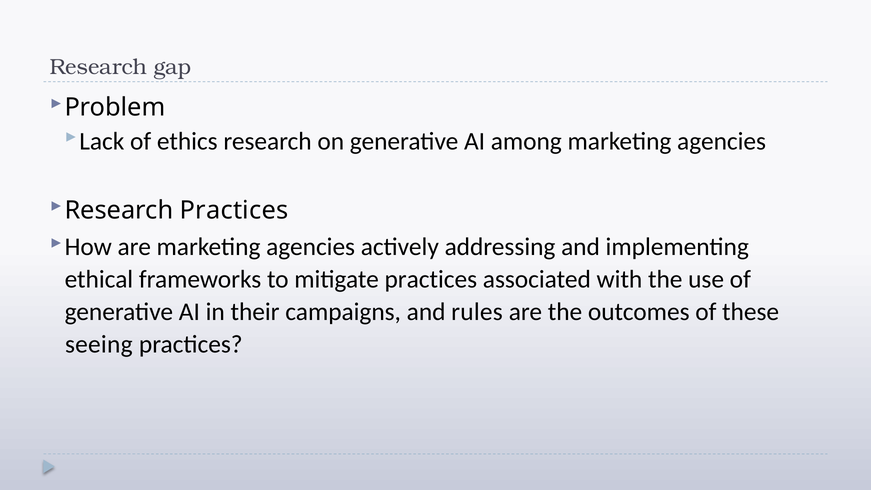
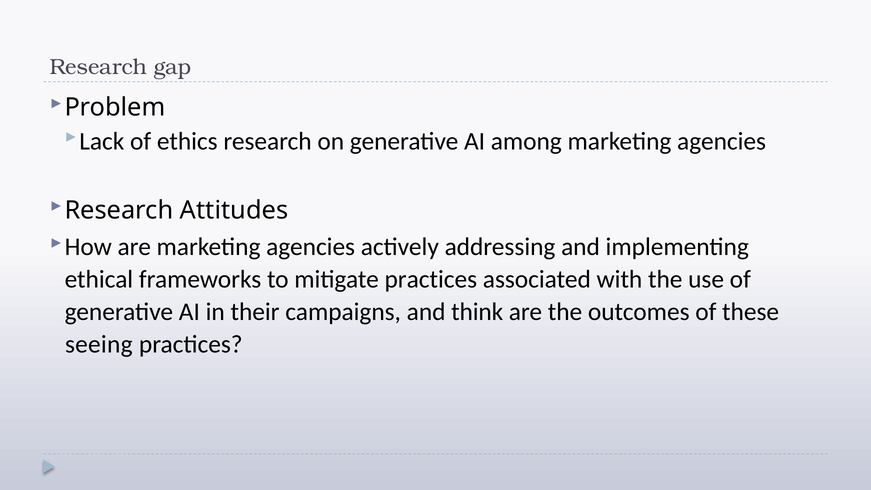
Research Practices: Practices -> Attitudes (234, 210)
rules: rules -> think (477, 312)
